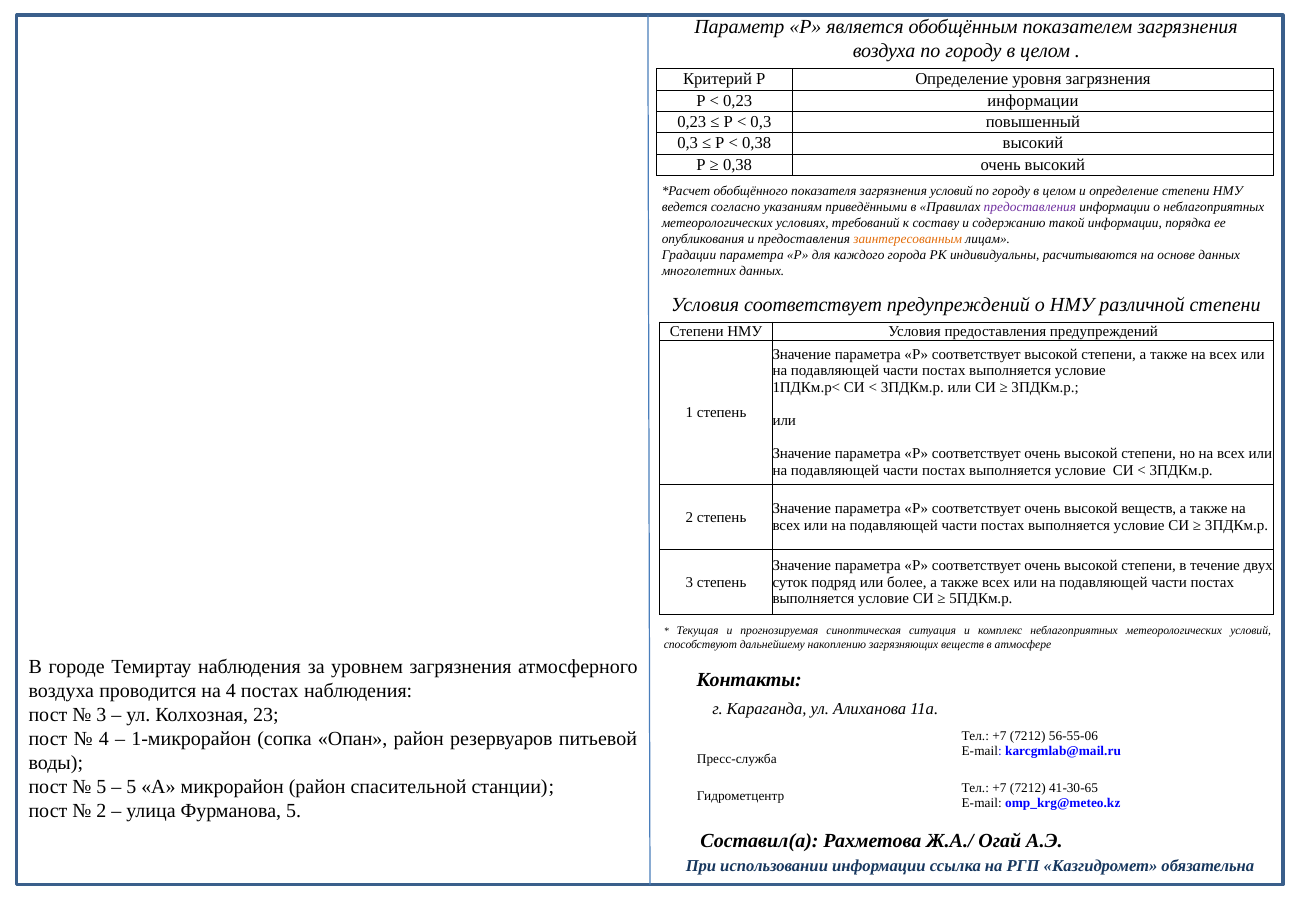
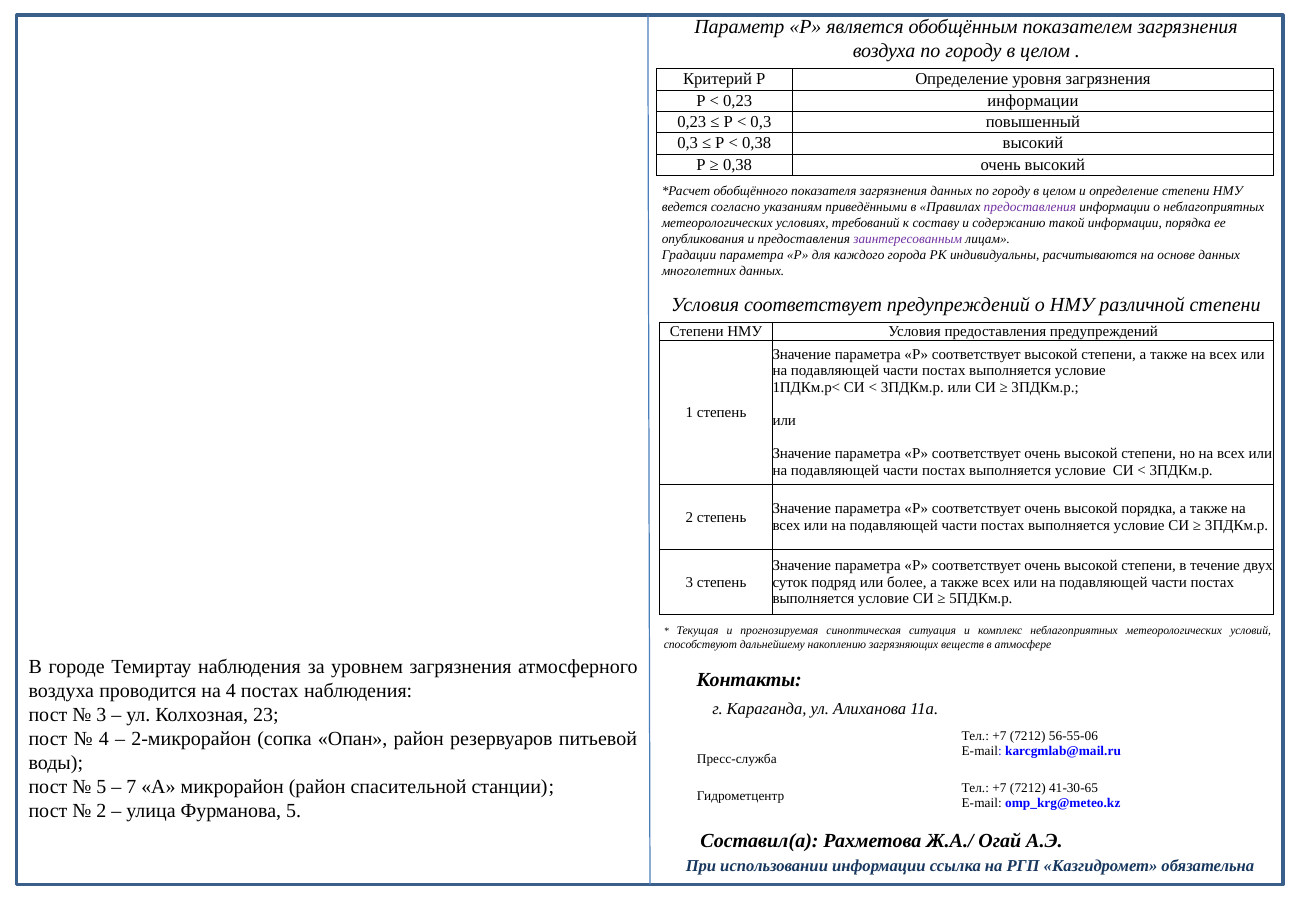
загрязнения условий: условий -> данных (951, 191)
заинтересованным colour: orange -> purple (908, 239)
высокой веществ: веществ -> порядка (1149, 509)
1-микрорайон: 1-микрорайон -> 2-микрорайон (191, 739)
5: 5 -> 7 (131, 787)
